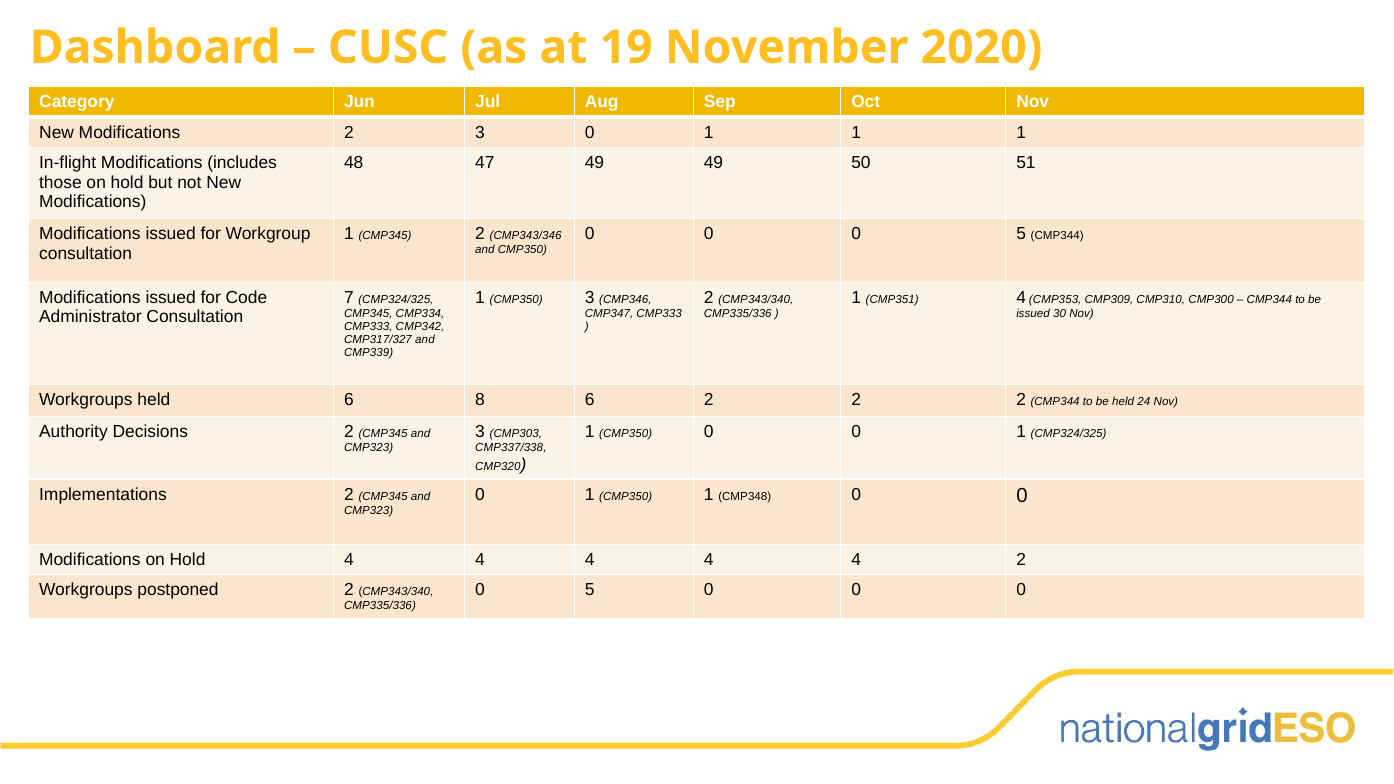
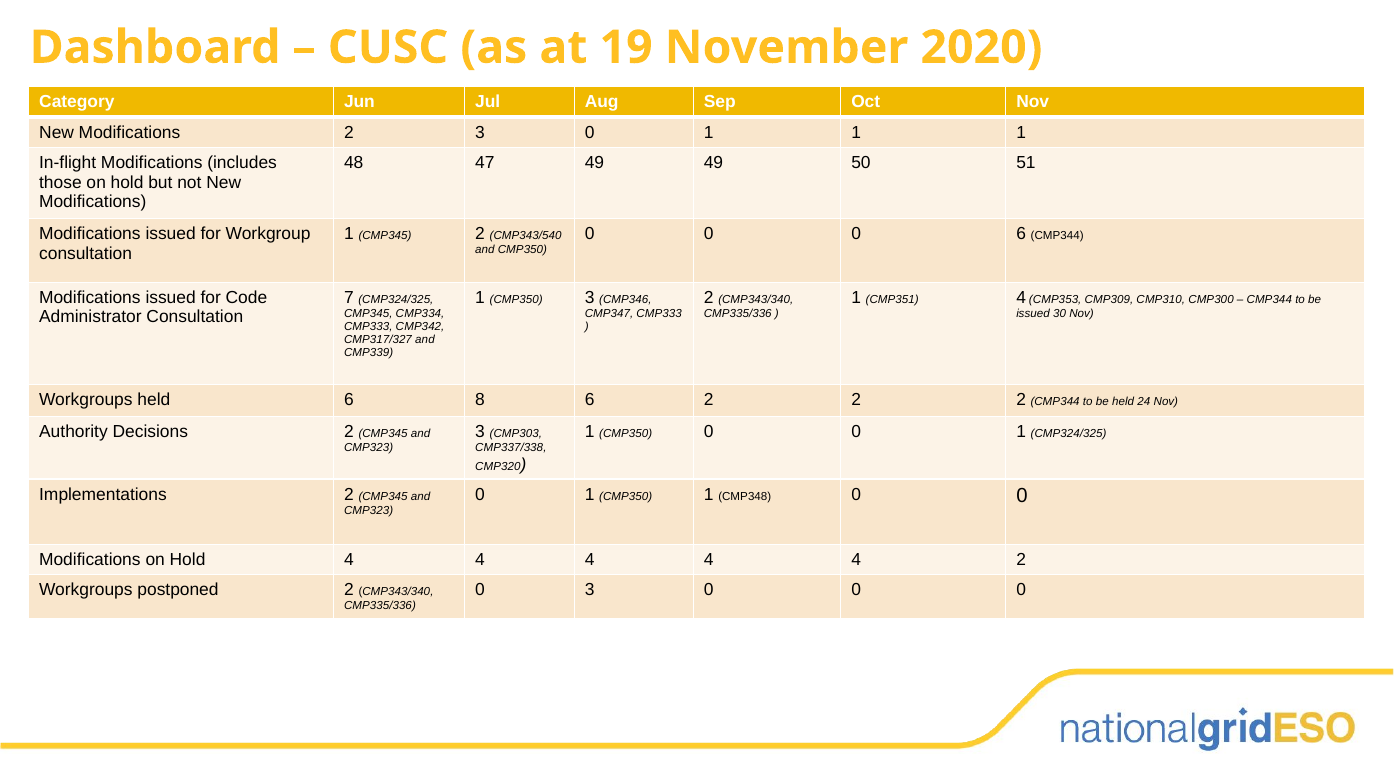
CMP343/346: CMP343/346 -> CMP343/540 (526, 236)
0 0 5: 5 -> 6 (1021, 234)
5: 5 -> 3 (590, 590)
